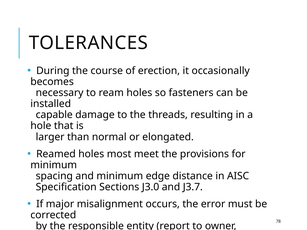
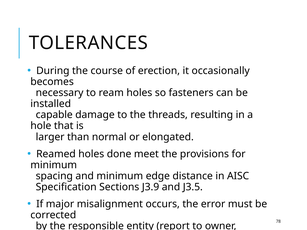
most: most -> done (119, 154)
J3.0: J3.0 -> J3.9 (151, 187)
J3.7: J3.7 -> J3.5 (193, 187)
